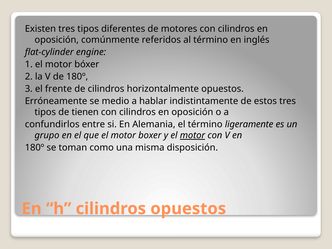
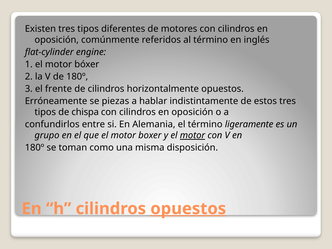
medio: medio -> piezas (115, 101)
tienen: tienen -> chispa (85, 112)
opuestos underline: none -> present (188, 209)
